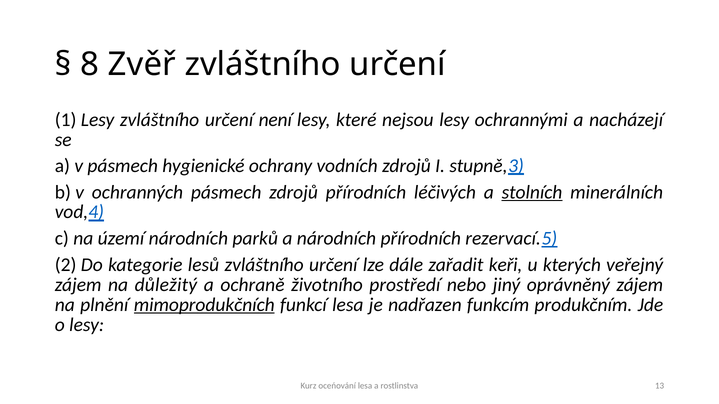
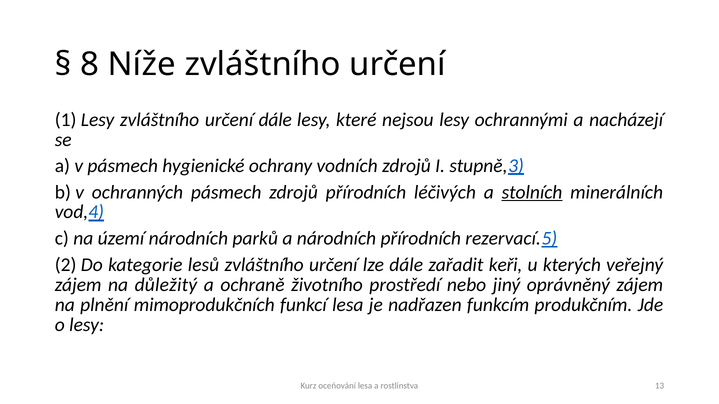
Zvěř: Zvěř -> Níže (142, 64)
určení není: není -> dále (275, 120)
mimoprodukčních underline: present -> none (204, 305)
